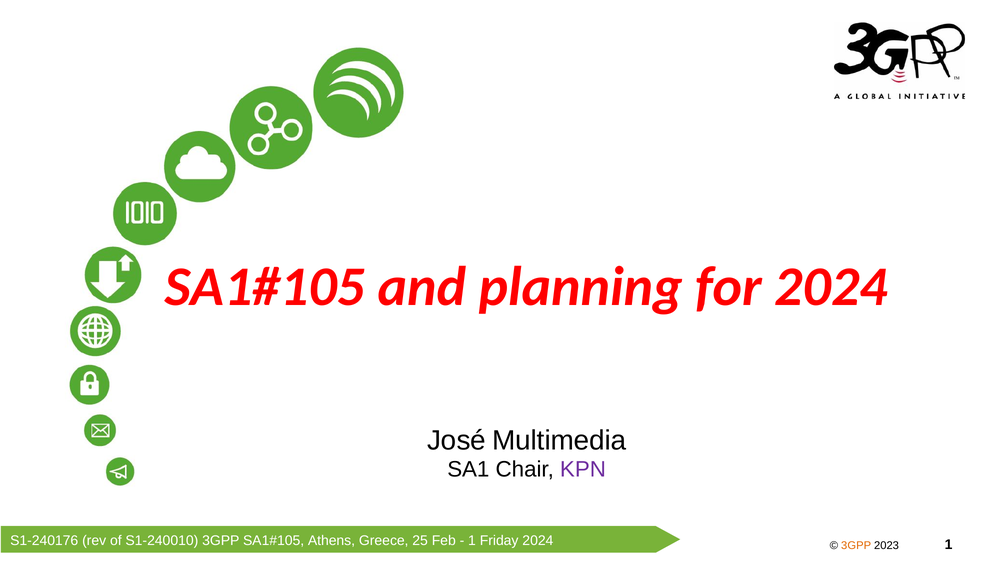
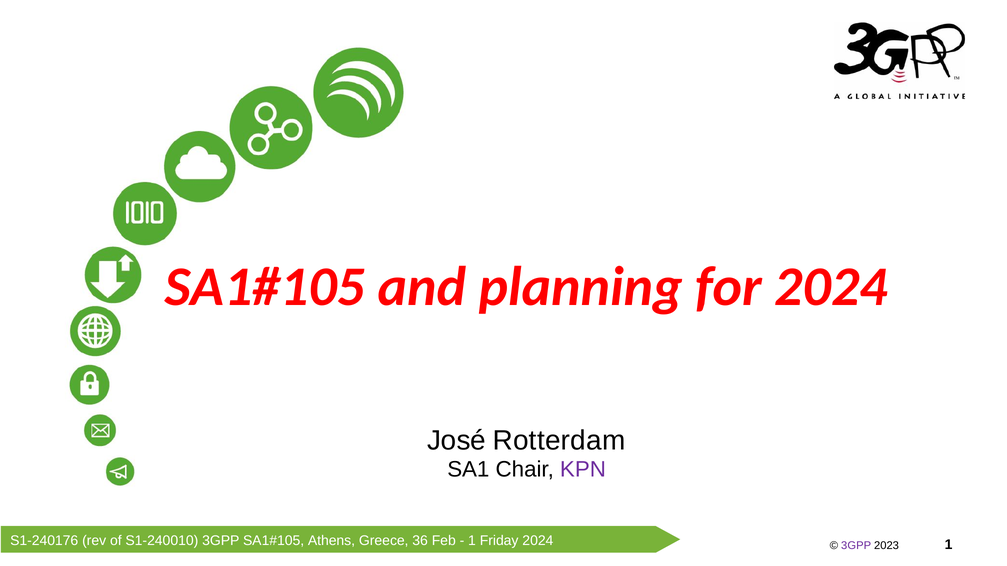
Multimedia: Multimedia -> Rotterdam (559, 441)
25: 25 -> 36 (420, 541)
3GPP colour: orange -> purple (856, 546)
